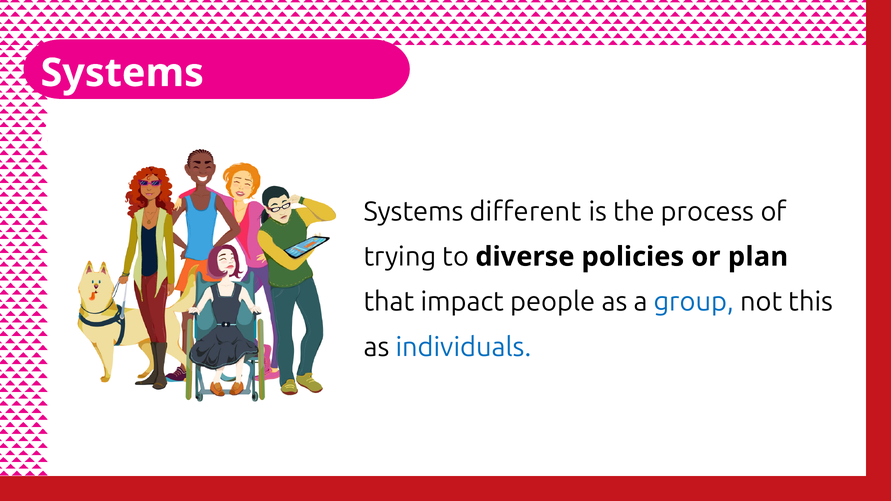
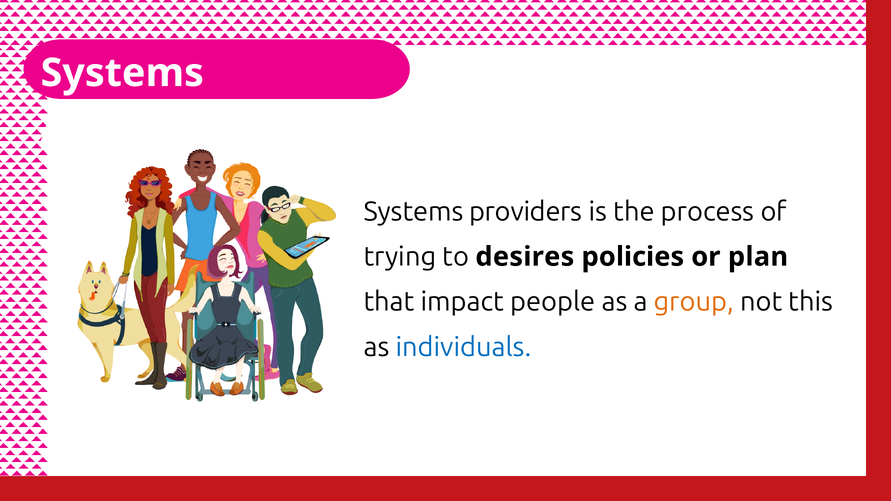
different: different -> providers (526, 212)
diverse: diverse -> desires (525, 257)
group colour: blue -> orange (694, 302)
